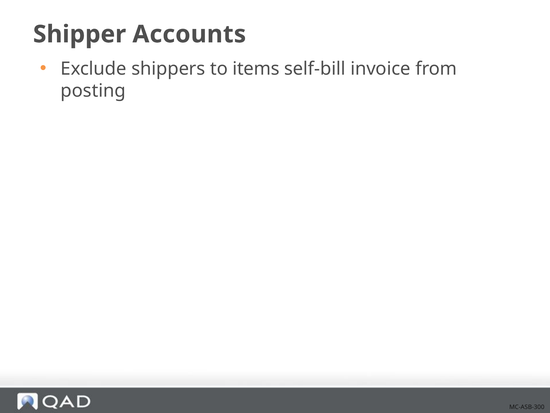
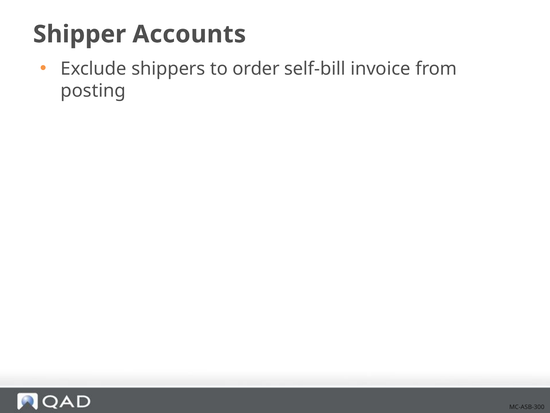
items: items -> order (256, 69)
